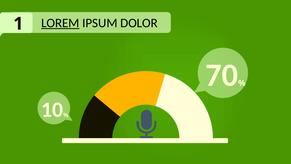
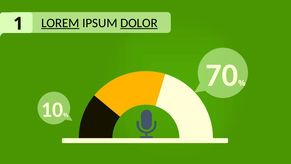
DOLOR underline: none -> present (139, 23)
